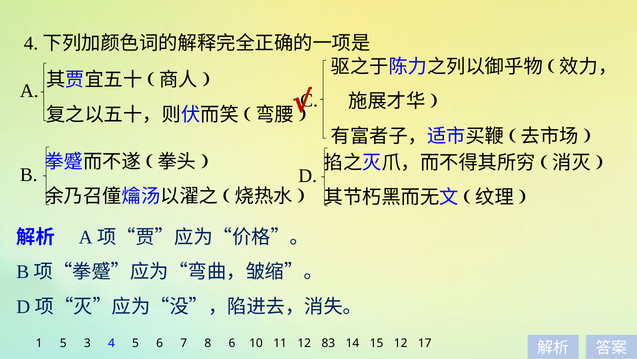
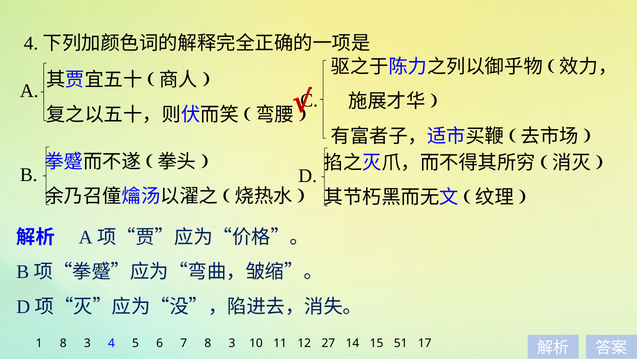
1 5: 5 -> 8 (63, 343)
7 8 6: 6 -> 3 (232, 343)
83: 83 -> 27 (328, 343)
15 12: 12 -> 51 (401, 343)
